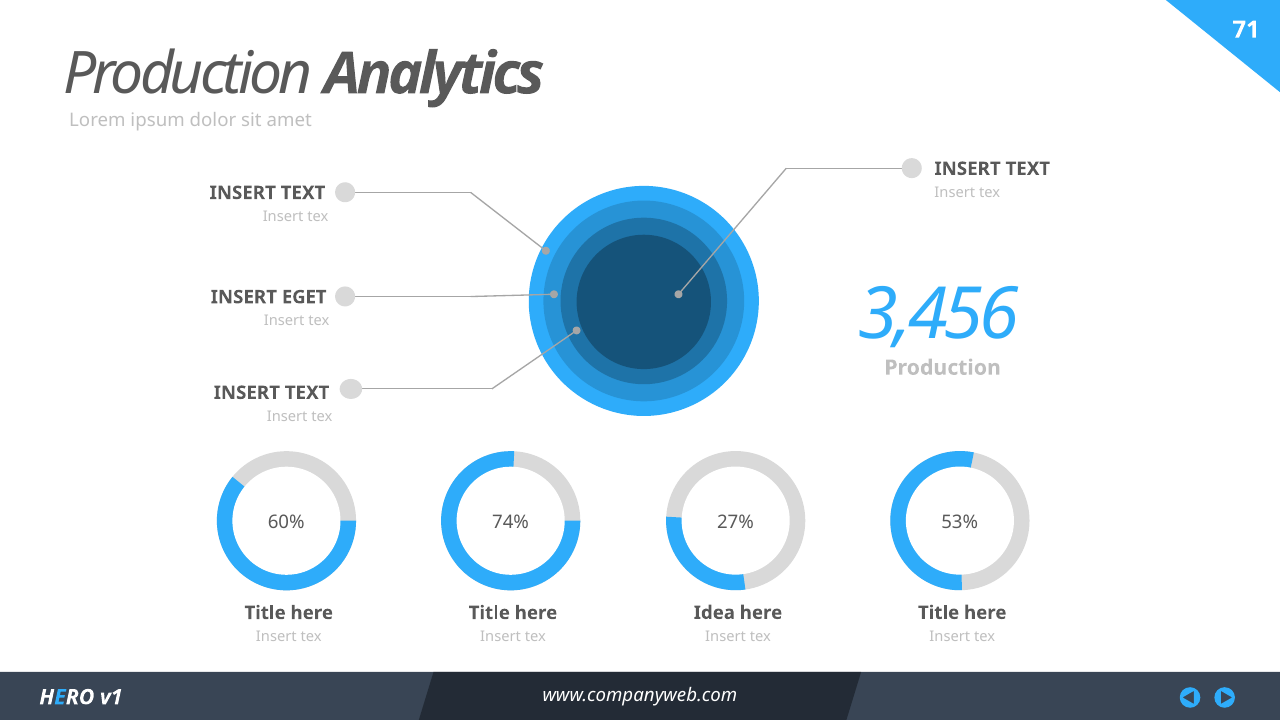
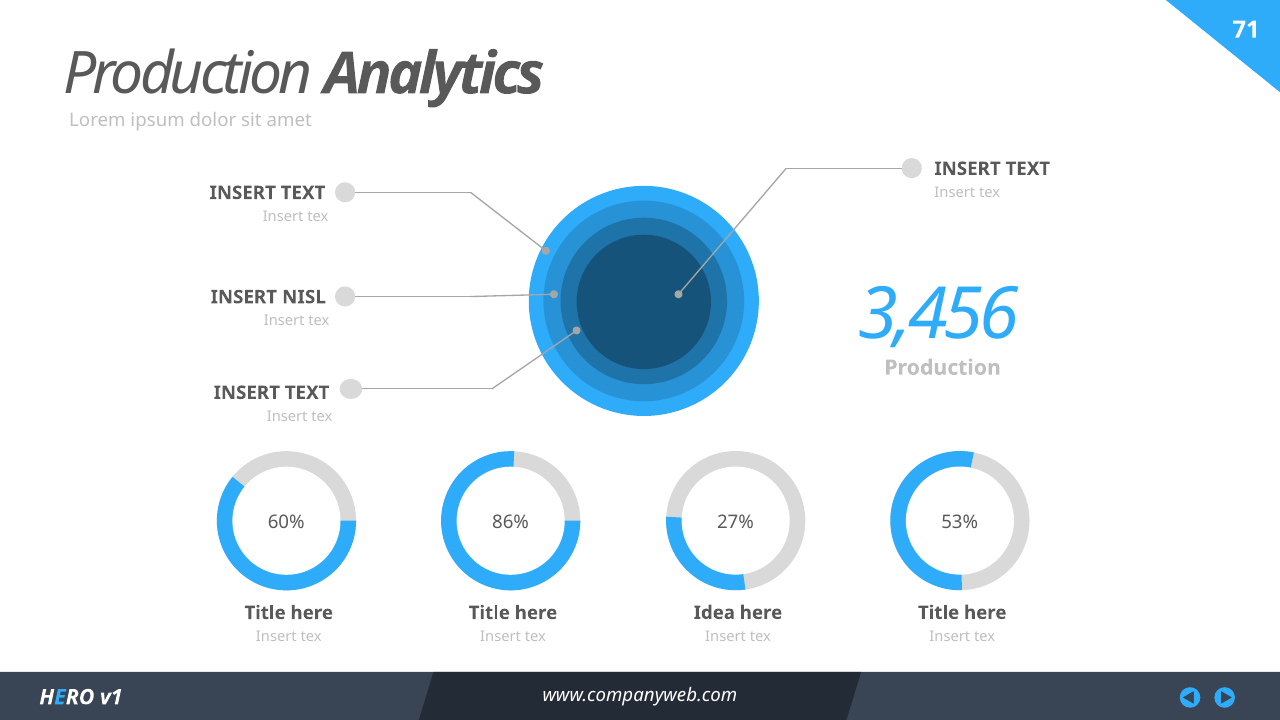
EGET: EGET -> NISL (304, 297)
74%: 74% -> 86% (511, 522)
